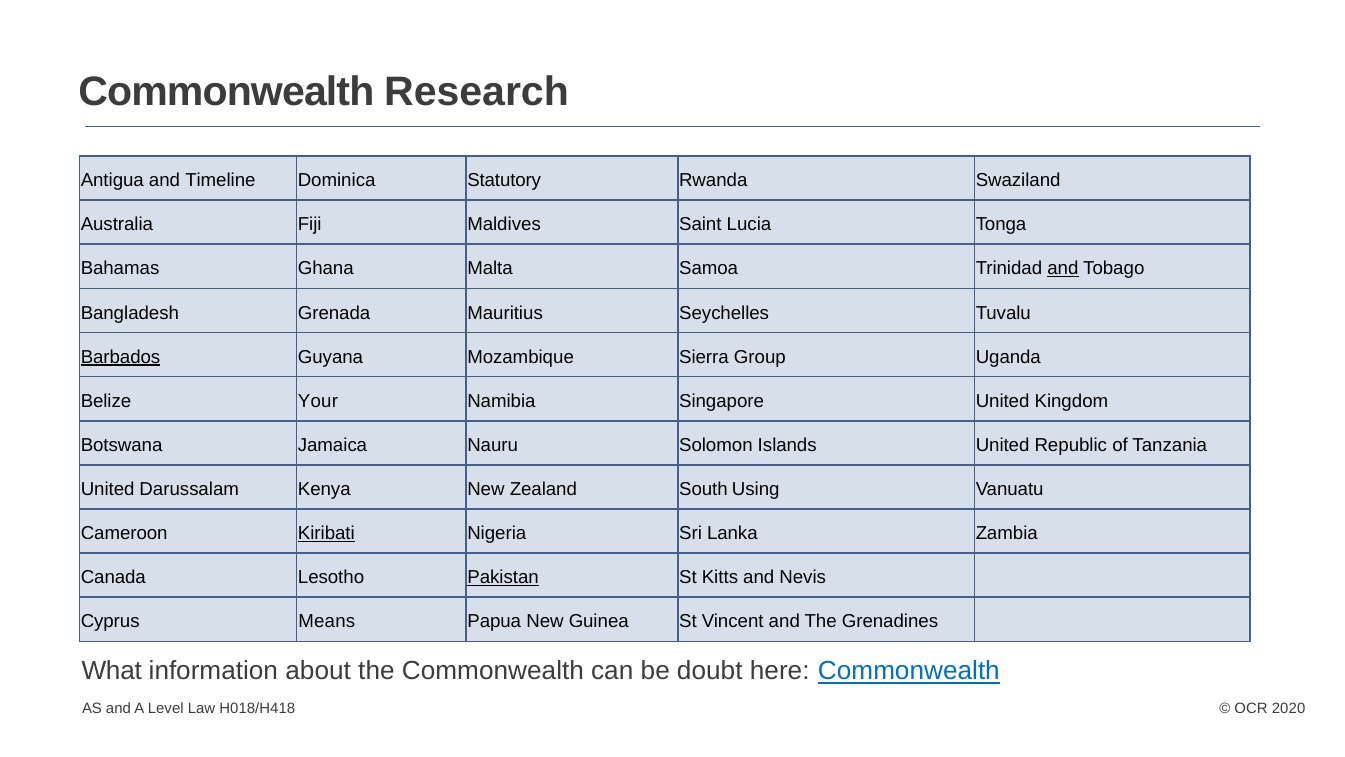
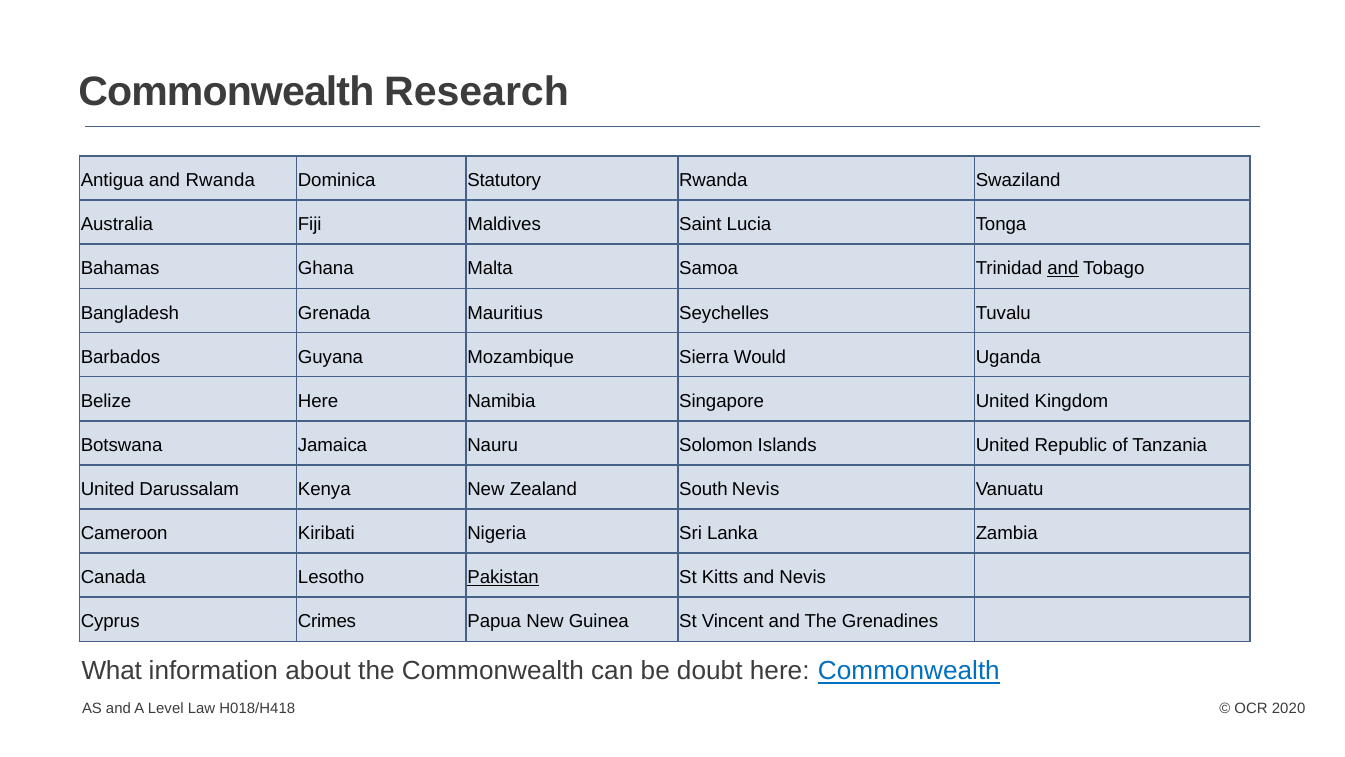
and Timeline: Timeline -> Rwanda (220, 180)
Barbados underline: present -> none (121, 357)
Group: Group -> Would (760, 357)
Belize Your: Your -> Here (318, 401)
South Using: Using -> Nevis (756, 489)
Kiribati underline: present -> none (326, 533)
Means: Means -> Crimes (327, 621)
